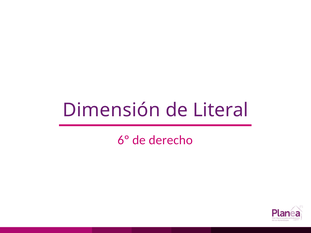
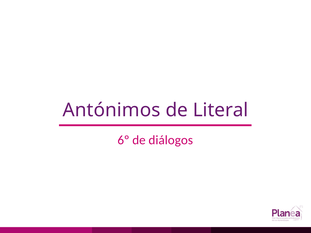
Dimensión: Dimensión -> Antónimos (112, 110)
derecho: derecho -> diálogos (171, 140)
